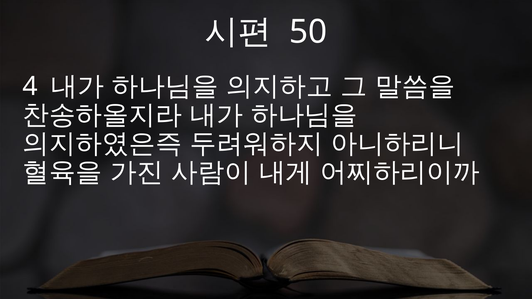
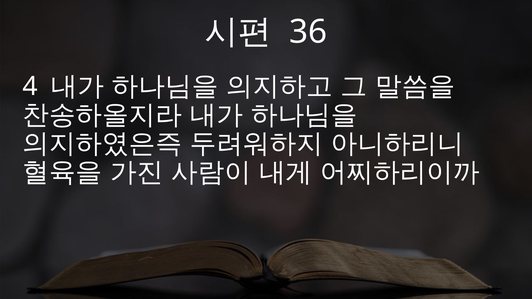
50: 50 -> 36 (308, 32)
